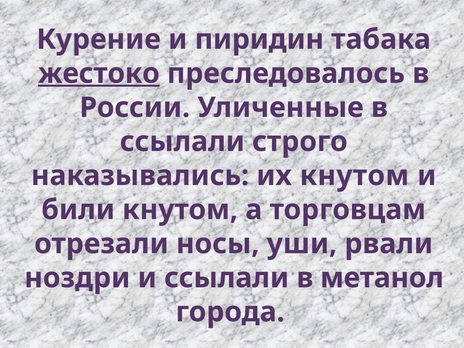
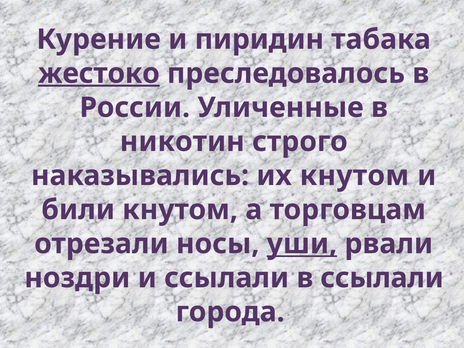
ссылали: ссылали -> никотин (182, 142)
уши underline: none -> present (302, 244)
в метанол: метанол -> ссылали (382, 278)
